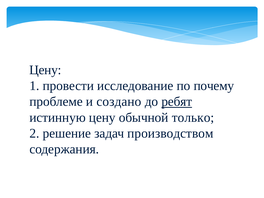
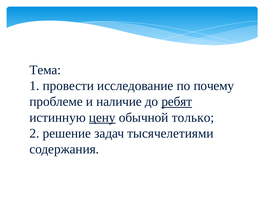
Цену: Цену -> Тема (45, 70)
создано: создано -> наличие (119, 102)
цену underline: none -> present (102, 117)
производством: производством -> тысячелетиями (170, 133)
